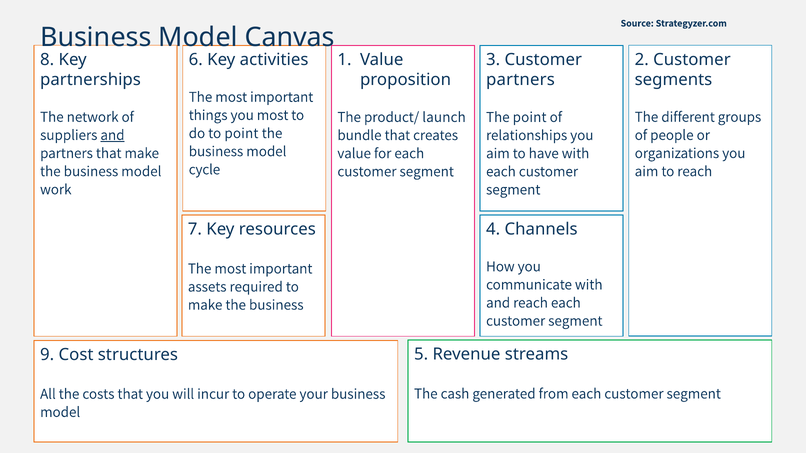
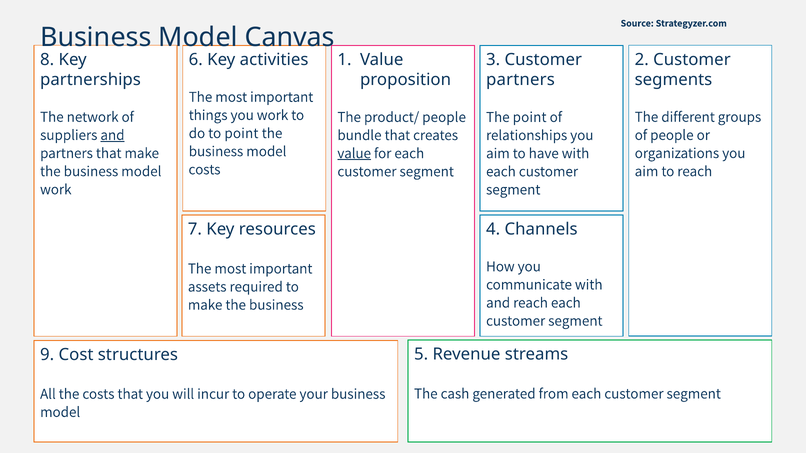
you most: most -> work (273, 115)
product/ launch: launch -> people (444, 117)
value underline: none -> present (354, 153)
cycle: cycle -> costs (204, 169)
